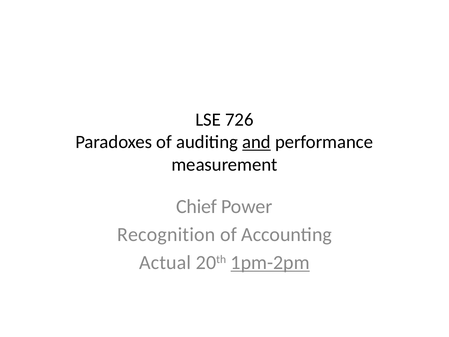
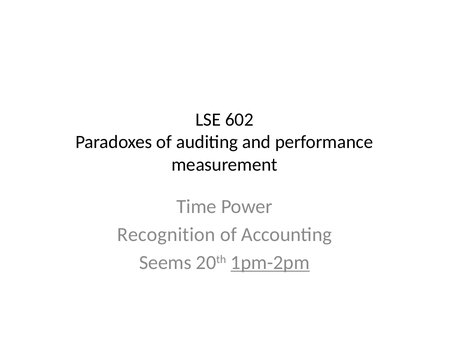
726: 726 -> 602 (239, 120)
and underline: present -> none (257, 142)
Chief: Chief -> Time (197, 206)
Actual: Actual -> Seems (165, 262)
